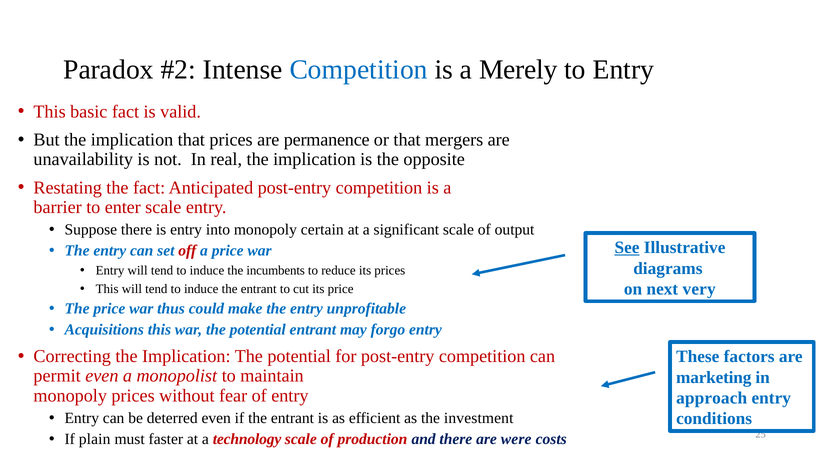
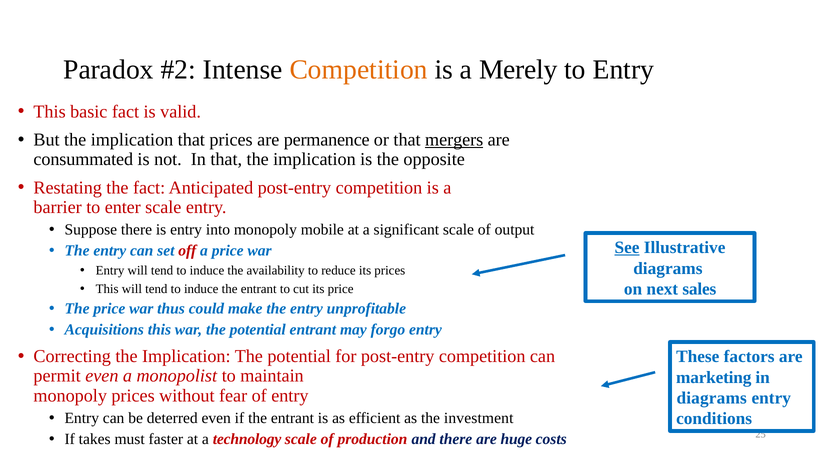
Competition colour: blue -> orange (359, 70)
mergers underline: none -> present (454, 140)
unavailability: unavailability -> consummated (83, 160)
In real: real -> that (226, 160)
certain: certain -> mobile (322, 230)
incumbents: incumbents -> availability (276, 271)
very: very -> sales (699, 289)
approach: approach -> diagrams (712, 398)
plain: plain -> takes (95, 439)
were: were -> huge (516, 439)
